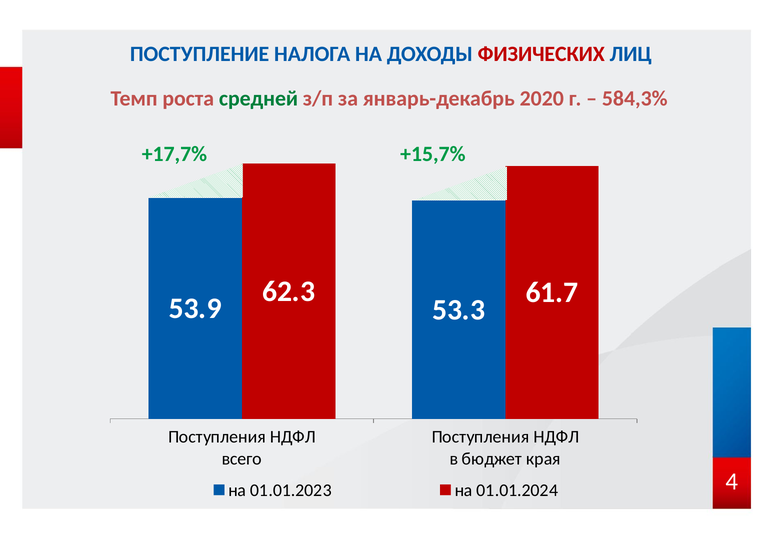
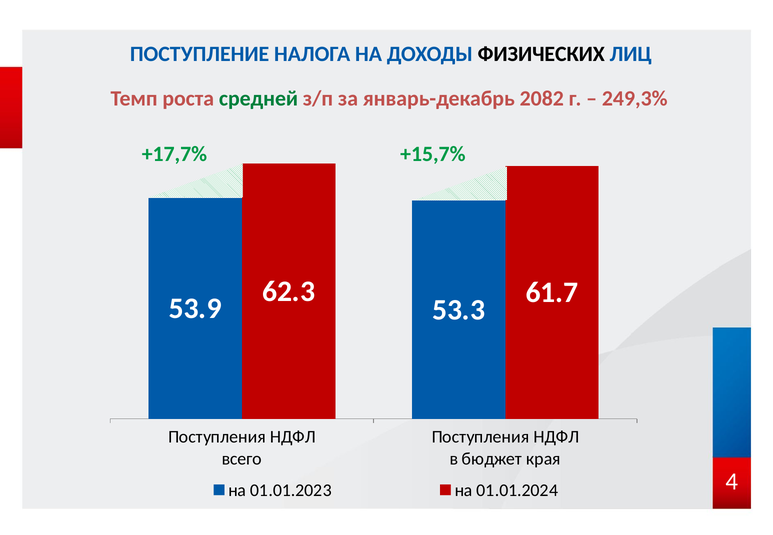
ФИЗИЧЕСКИХ colour: red -> black (541, 54)
2020: 2020 -> 2082 (542, 99)
584,3%: 584,3% -> 249,3% (635, 99)
